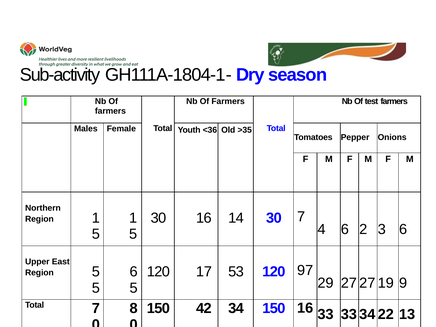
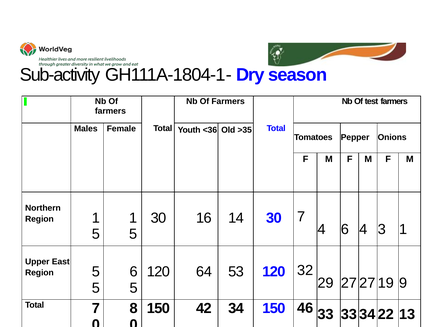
6 2: 2 -> 4 (363, 229)
3 6: 6 -> 1 (403, 229)
17: 17 -> 64 (204, 272)
97: 97 -> 32 (305, 270)
150 16: 16 -> 46 (305, 308)
